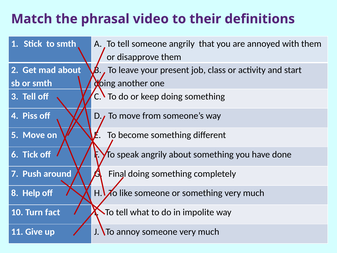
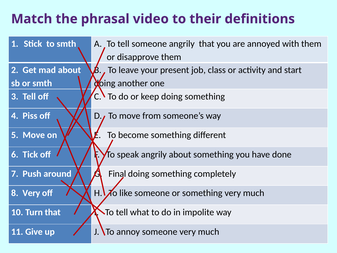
8 Help: Help -> Very (31, 193)
Turn fact: fact -> that (53, 212)
